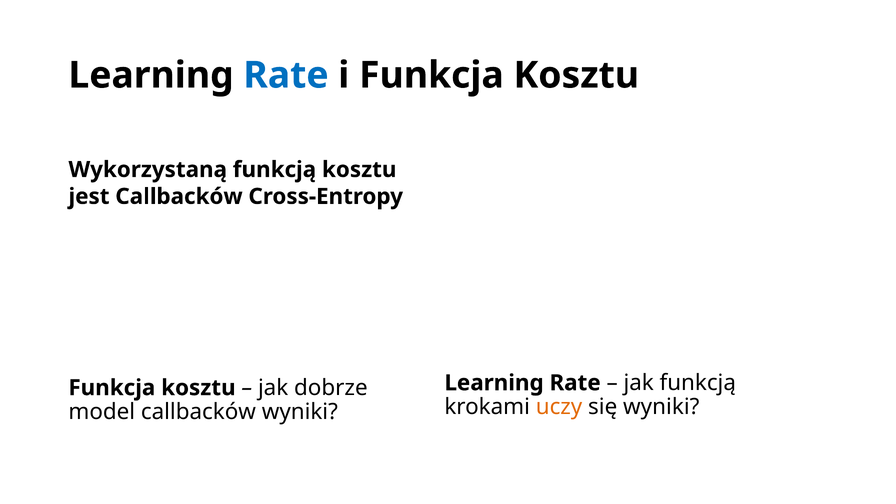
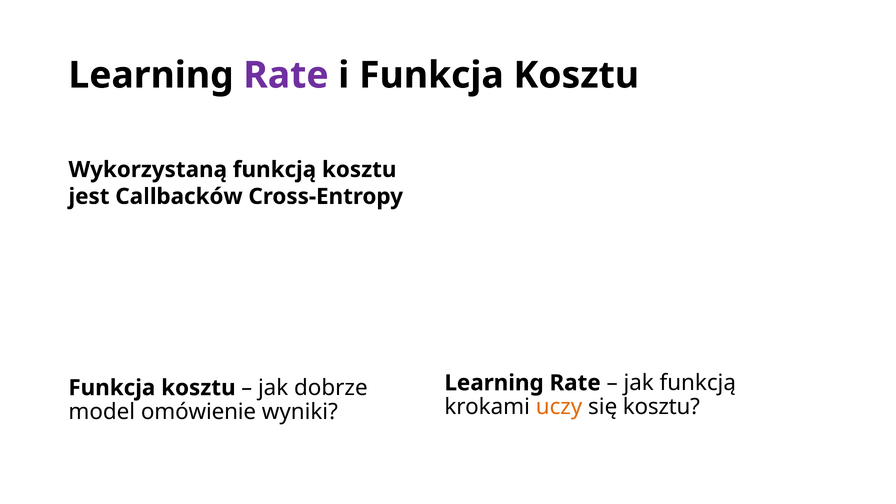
Rate colour: blue -> purple (286, 75)
się wyniki: wyniki -> kosztu (661, 407)
model callbacków: callbacków -> omówienie (199, 412)
